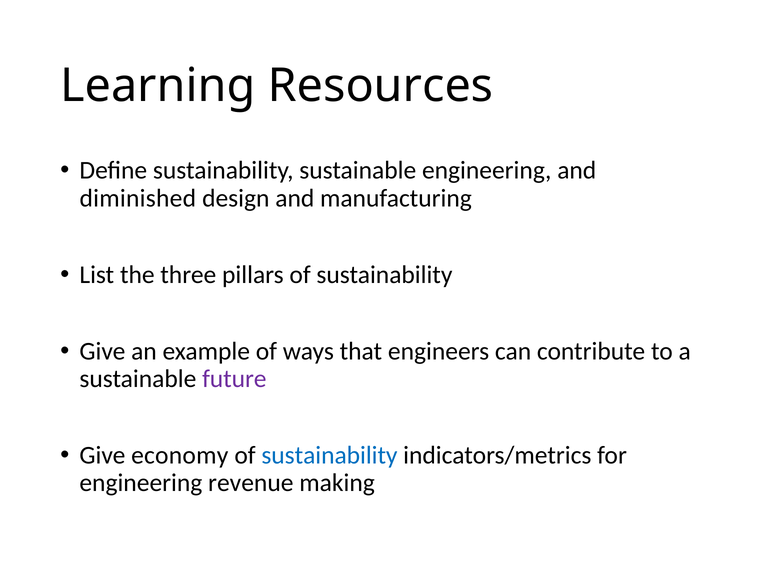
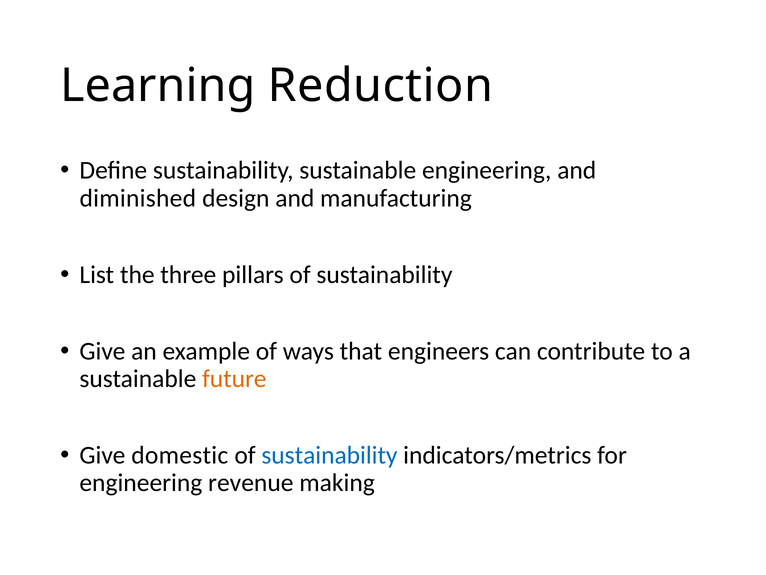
Resources: Resources -> Reduction (380, 86)
future colour: purple -> orange (234, 378)
economy: economy -> domestic (180, 455)
